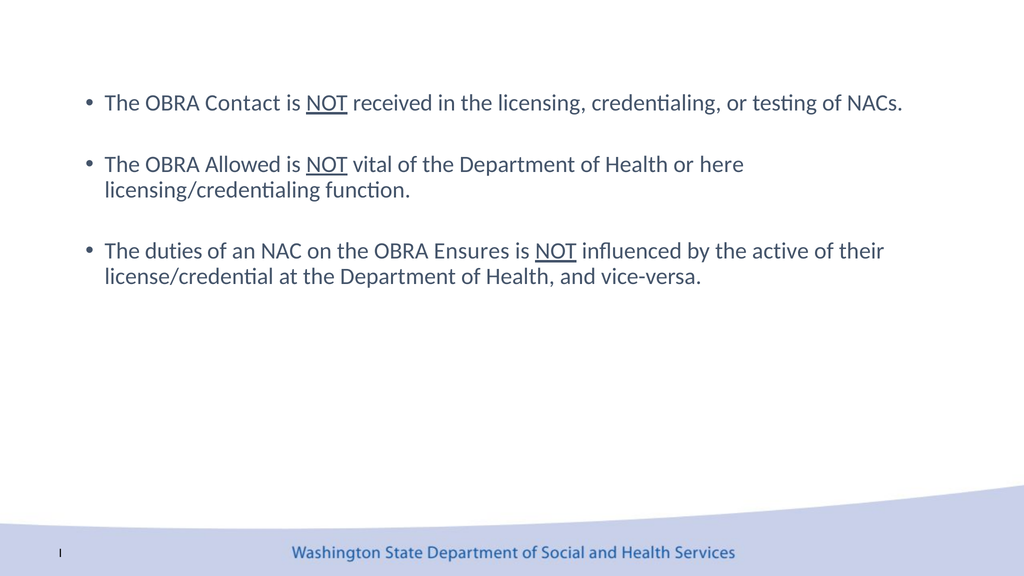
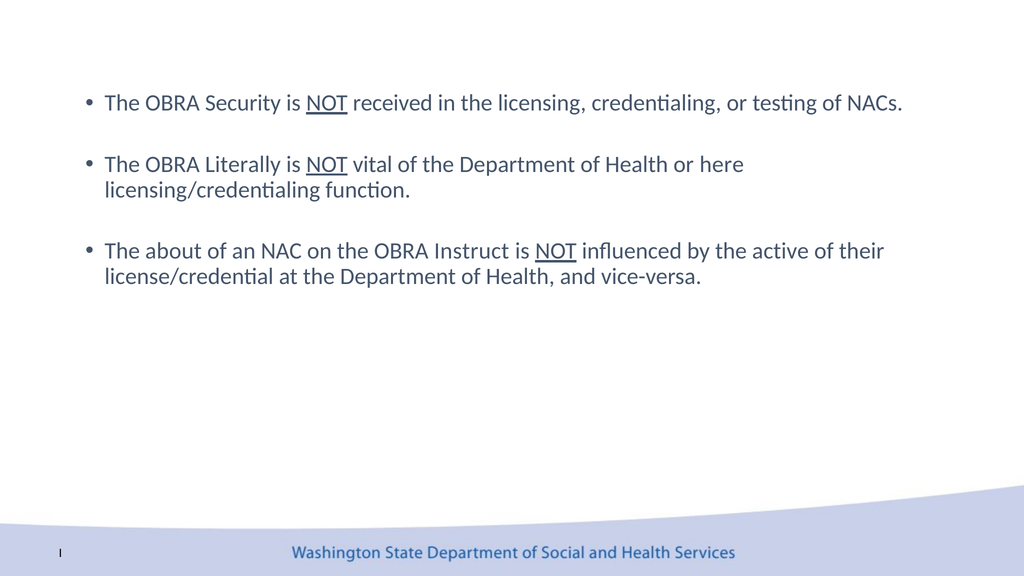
Contact: Contact -> Security (243, 103)
Allowed: Allowed -> Literally (243, 164)
duties: duties -> about (173, 251)
Ensures: Ensures -> Instruct (472, 251)
